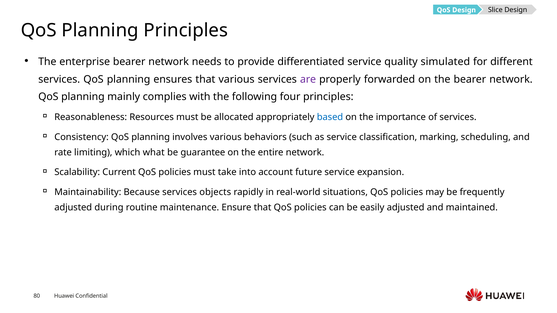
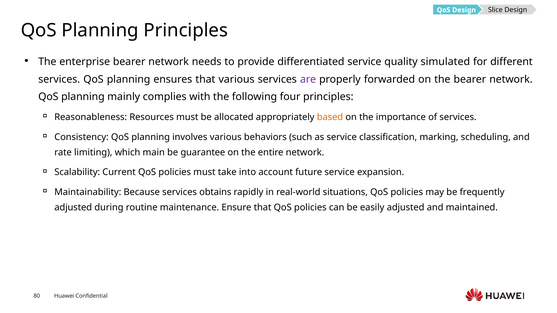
based colour: blue -> orange (330, 117)
what: what -> main (154, 153)
objects: objects -> obtains (215, 192)
